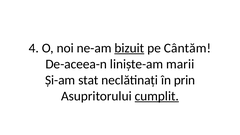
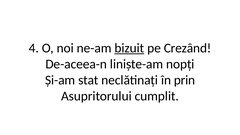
Cântăm: Cântăm -> Crezând (188, 48)
marii: marii -> nopți (180, 64)
cumplit underline: present -> none (157, 96)
